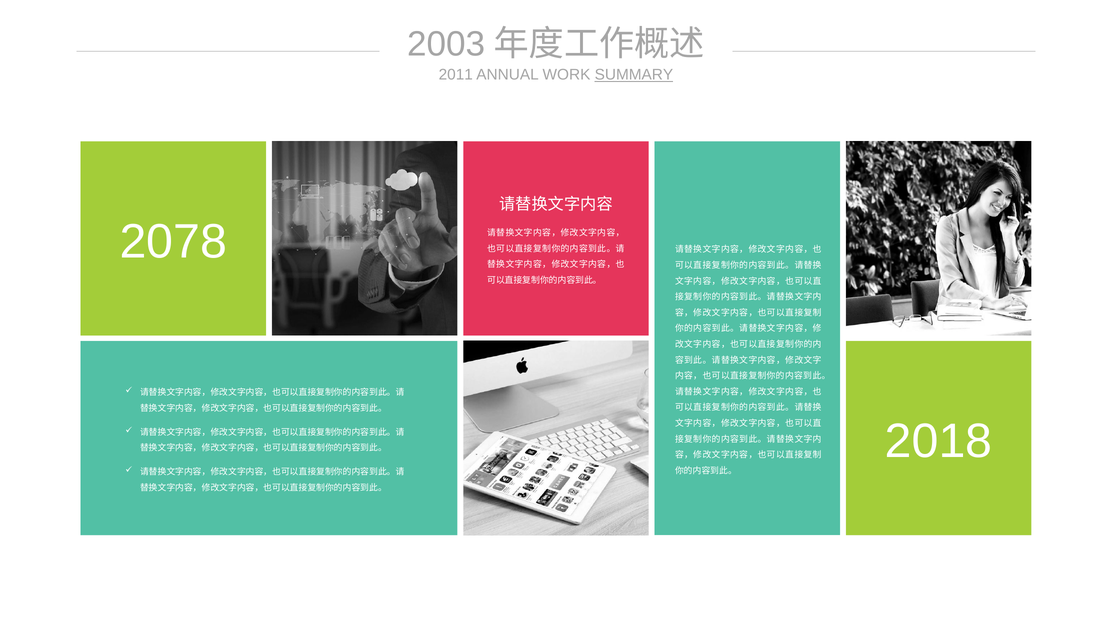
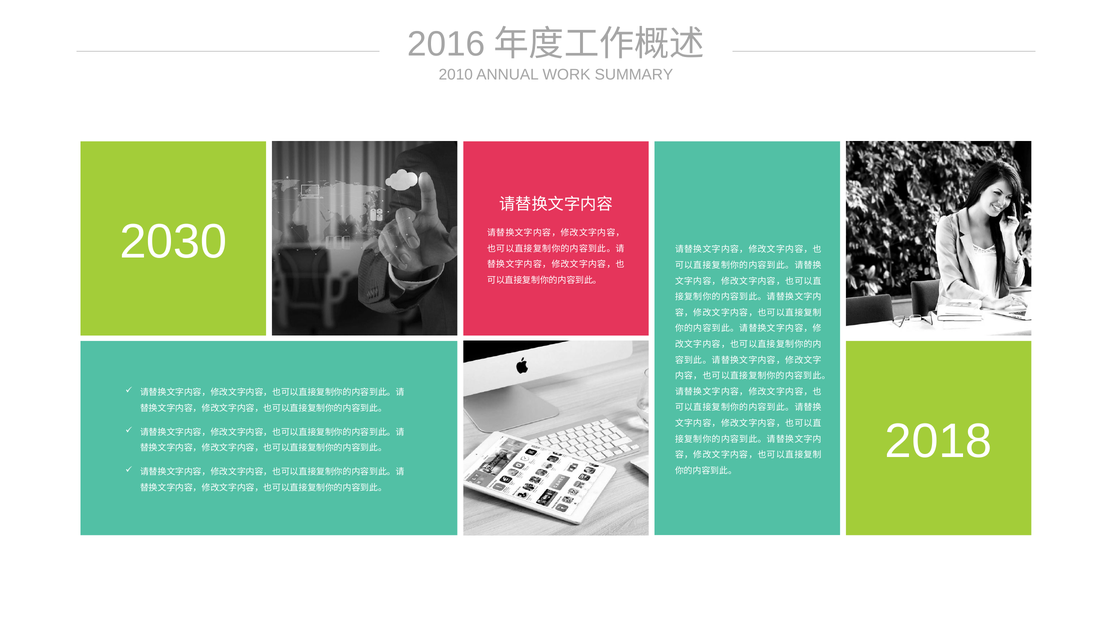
2003: 2003 -> 2016 (446, 44)
2011: 2011 -> 2010 (456, 75)
SUMMARY underline: present -> none (634, 75)
2078: 2078 -> 2030 (173, 242)
